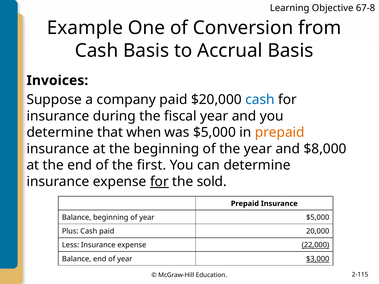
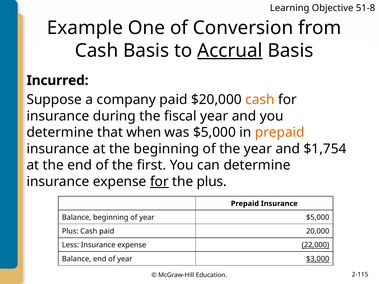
67-8: 67-8 -> 51-8 (366, 8)
Accrual underline: none -> present (230, 51)
Invoices: Invoices -> Incurred (58, 81)
cash colour: blue -> orange (260, 100)
$8,000: $8,000 -> $1,754 (325, 149)
the sold: sold -> plus (212, 182)
